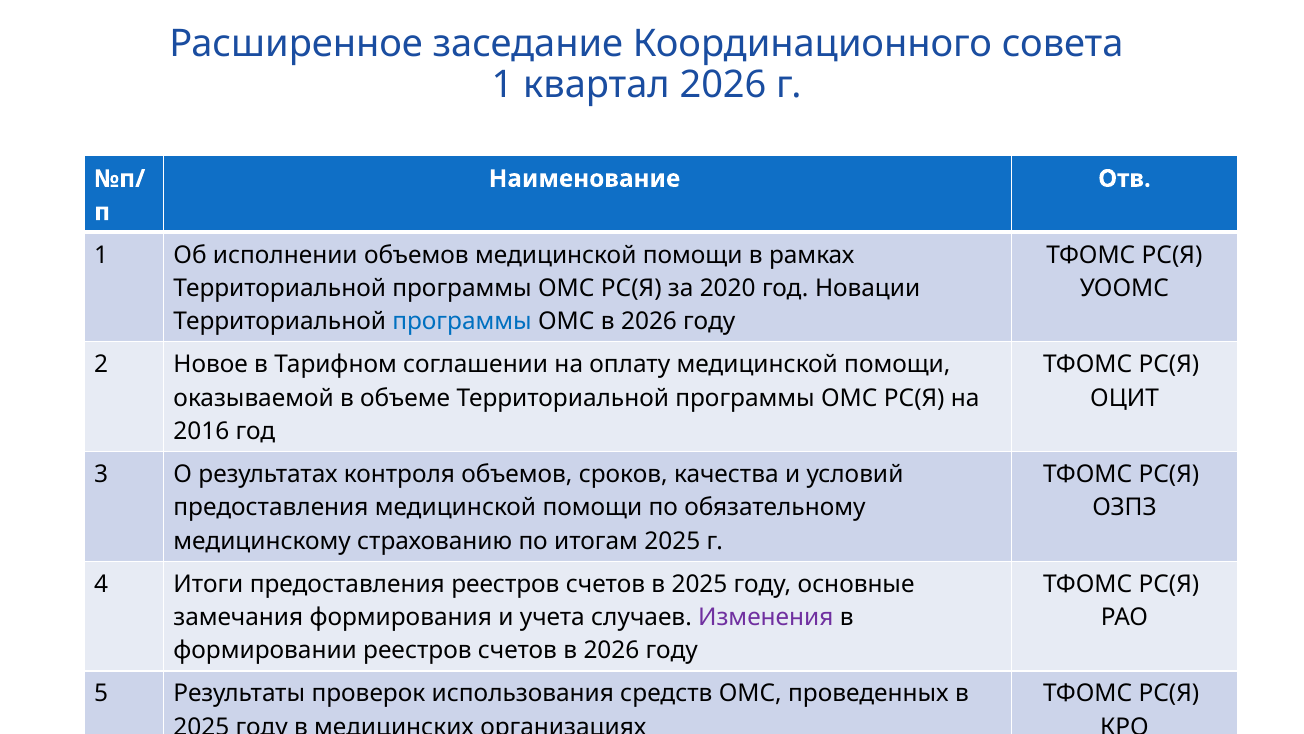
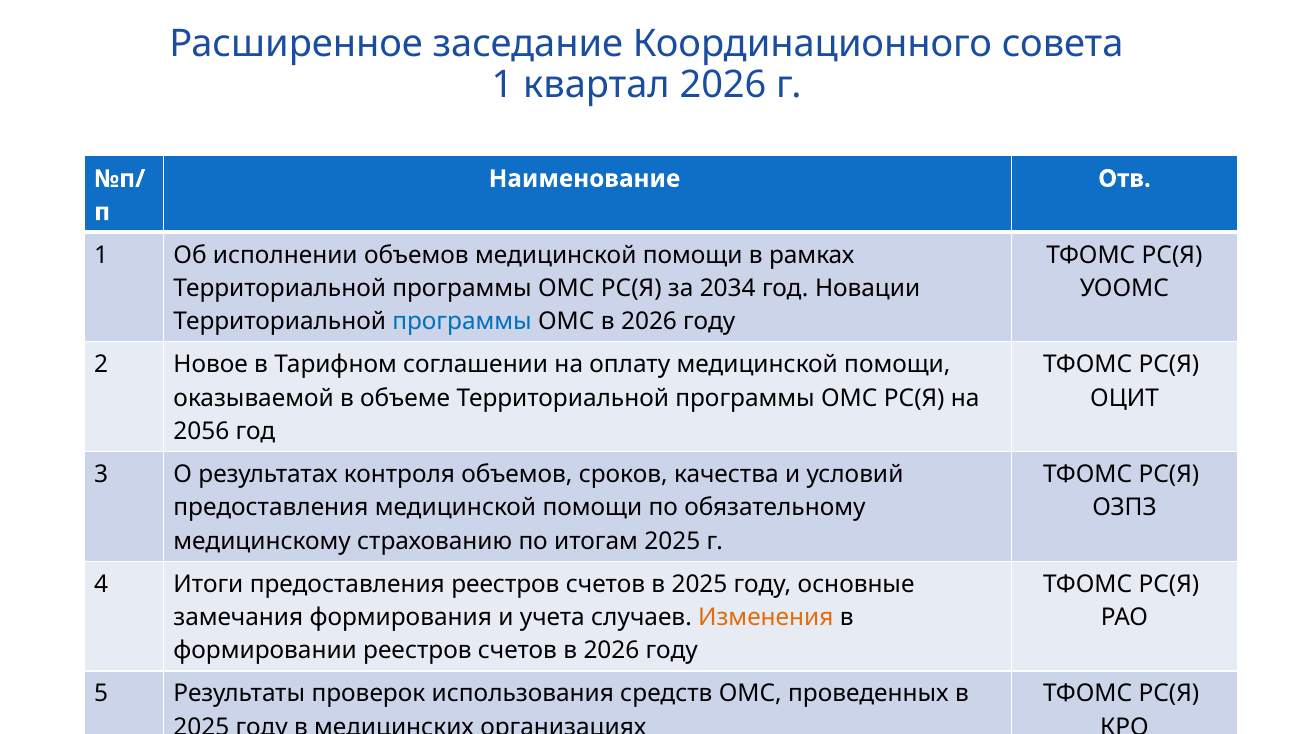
2020: 2020 -> 2034 (728, 288)
2016: 2016 -> 2056 (201, 431)
Изменения colour: purple -> orange (766, 617)
